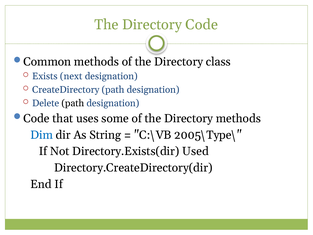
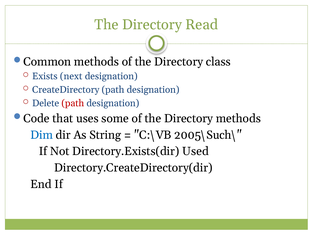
Directory Code: Code -> Read (202, 25)
path colour: black -> red (73, 103)
2005\Type\: 2005\Type\ -> 2005\Such\ (208, 135)
